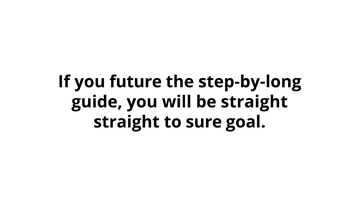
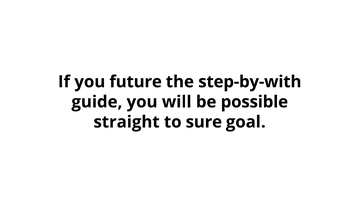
step-by-long: step-by-long -> step-by-with (250, 82)
be straight: straight -> possible (254, 102)
